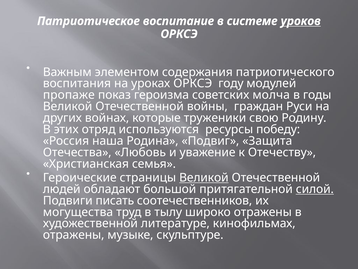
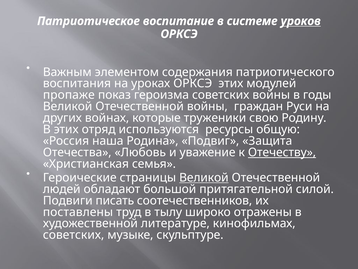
ОРКСЭ году: году -> этих (231, 83)
советских молча: молча -> войны (271, 95)
победу: победу -> общую (278, 129)
Отечеству underline: none -> present (282, 152)
силой underline: present -> none (315, 189)
могущества: могущества -> поставлены (78, 212)
отражены: отражены -> советских (74, 235)
